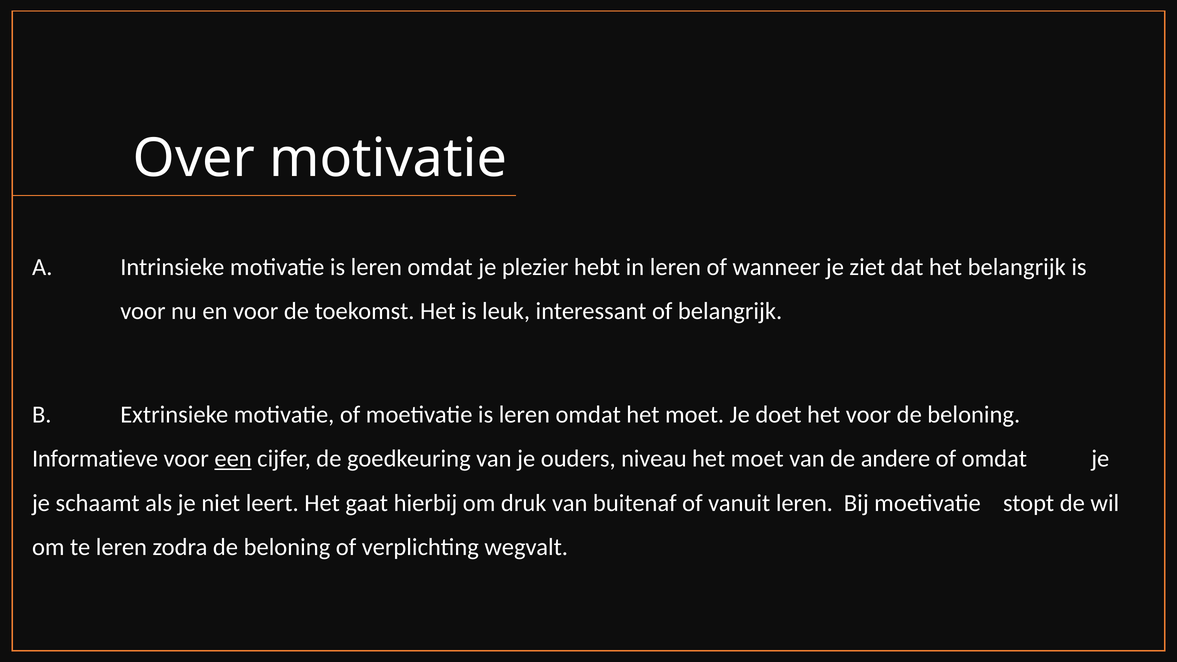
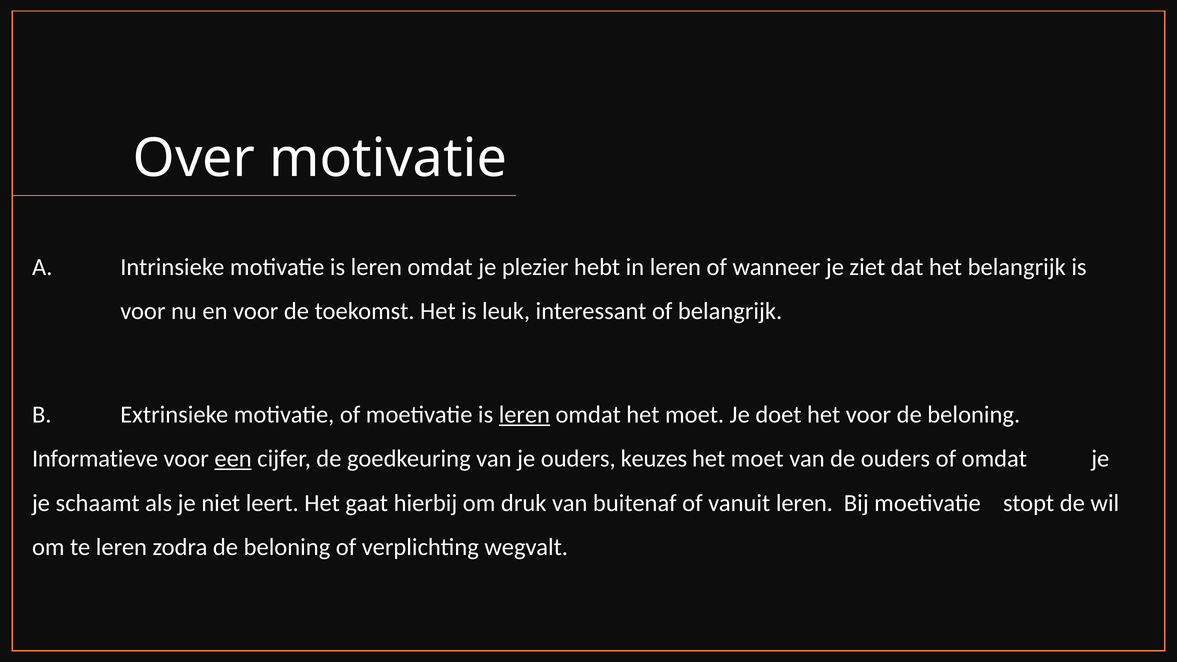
leren underline: none -> present (524, 415)
niveau: niveau -> keuzes (654, 459)
de andere: andere -> ouders (895, 459)
